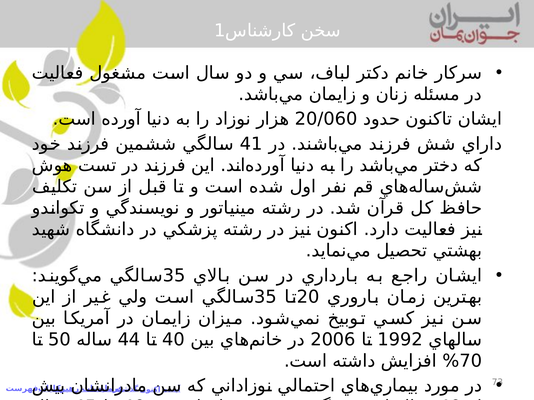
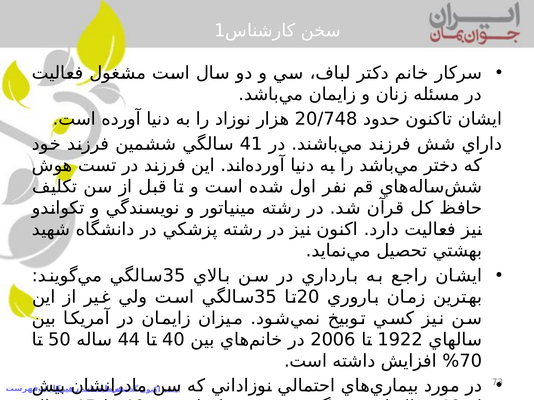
20/060: 20/060 -> 20/748 (326, 119)
1992: 1992 -> 1922 (400, 340)
